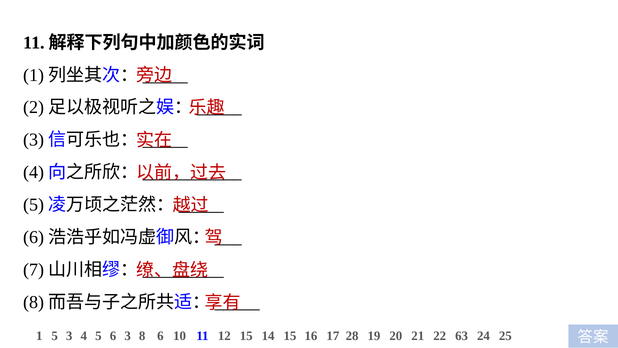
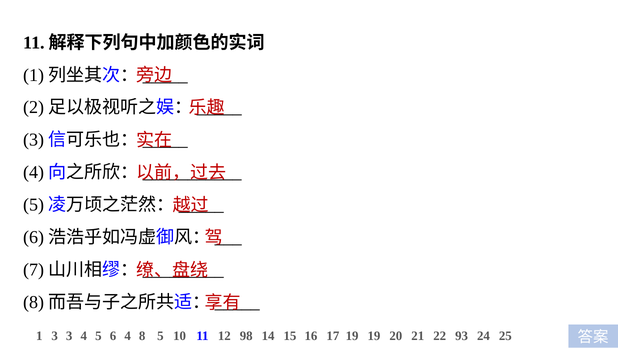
1 5: 5 -> 3 (55, 336)
6 3: 3 -> 4 (128, 336)
8 6: 6 -> 5 (160, 336)
12 15: 15 -> 98 (246, 336)
17 28: 28 -> 19 (352, 336)
63: 63 -> 93 (462, 336)
